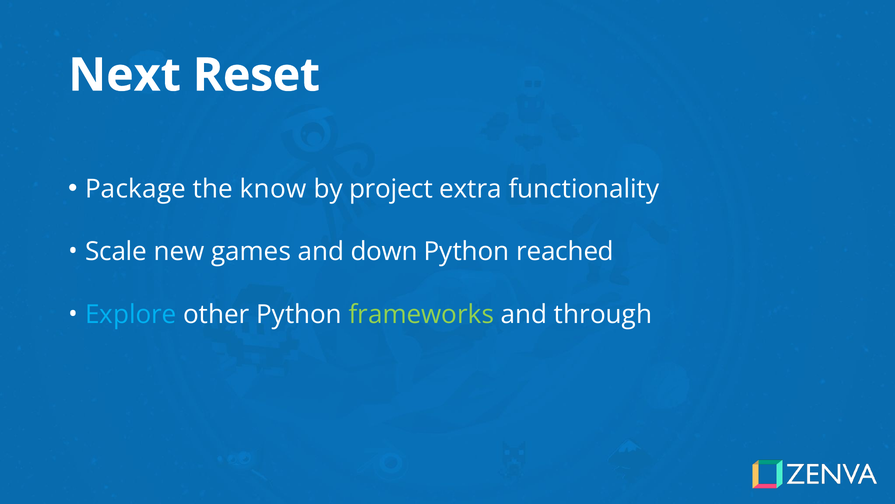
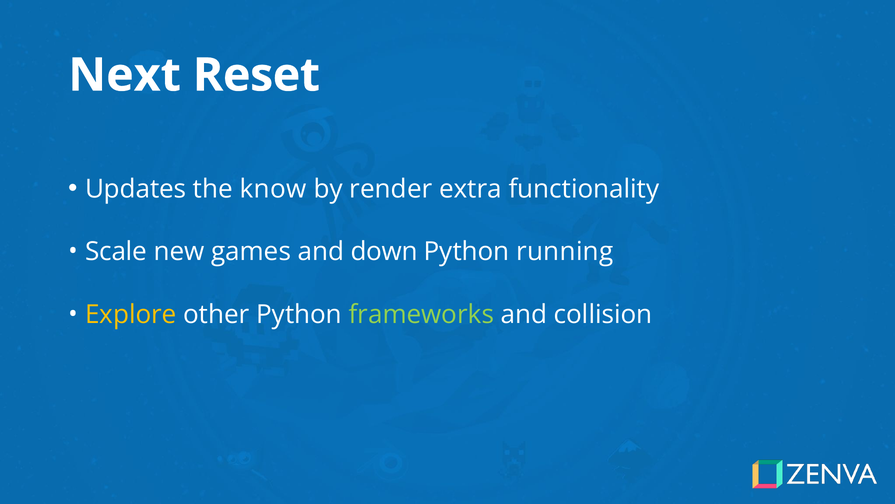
Package: Package -> Updates (136, 189)
project: project -> render (391, 189)
reached: reached -> running (565, 251)
Explore colour: light blue -> yellow (131, 314)
through: through -> collision (603, 314)
